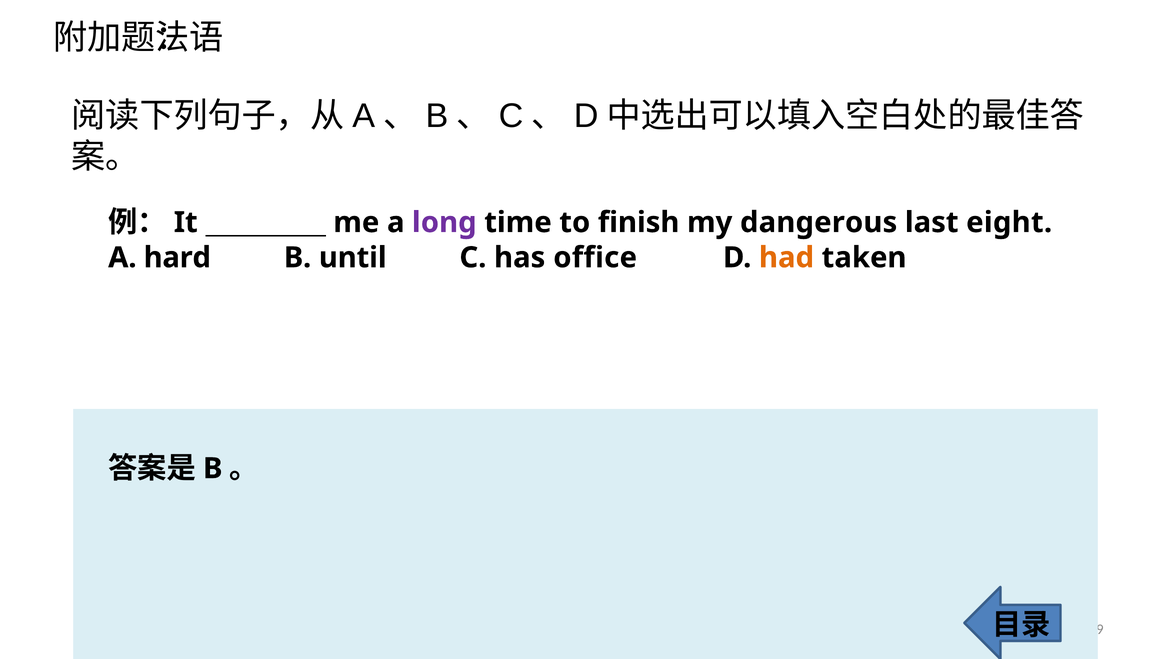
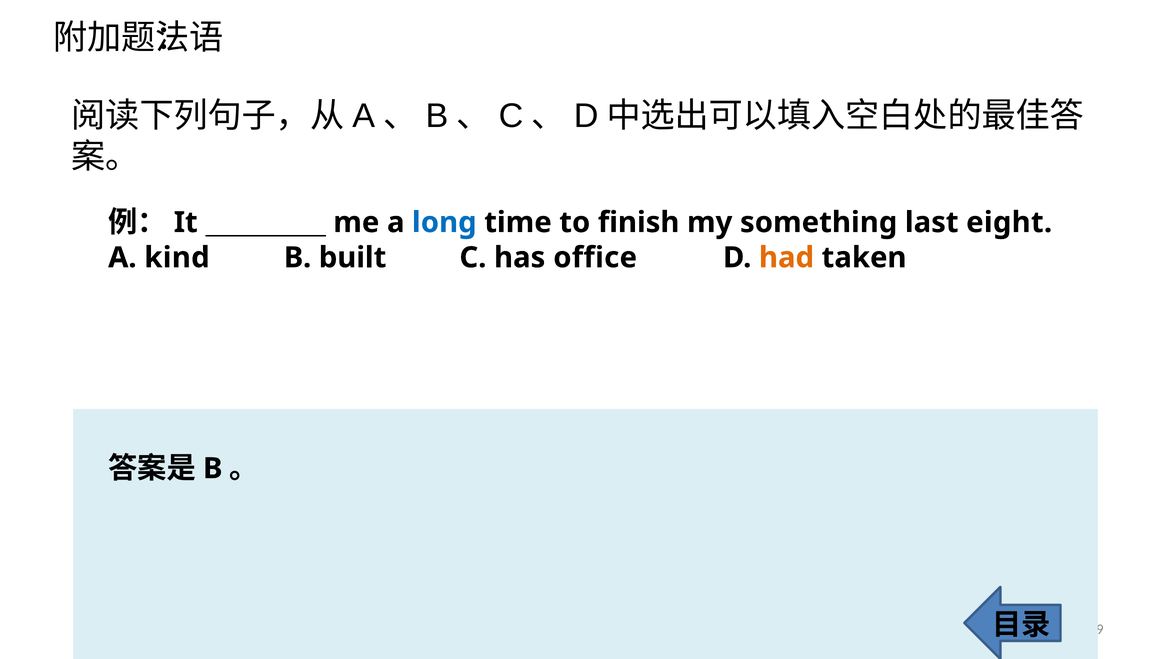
long colour: purple -> blue (444, 222)
dangerous: dangerous -> something (819, 222)
hard: hard -> kind (177, 257)
until: until -> built (353, 257)
